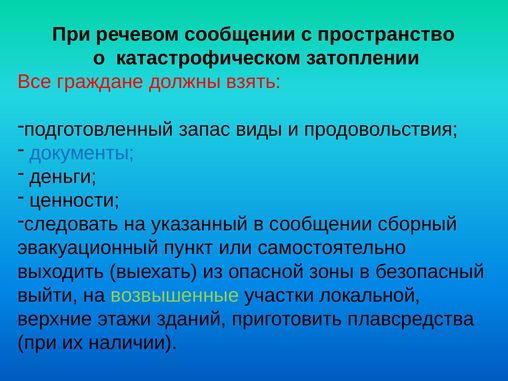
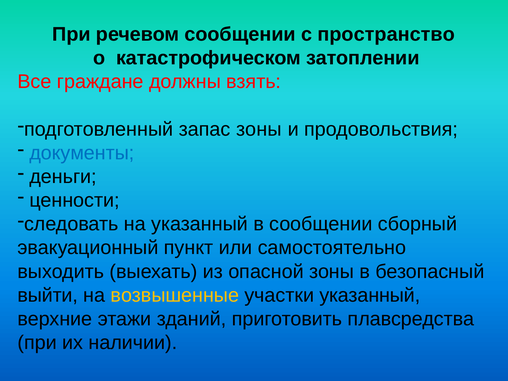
запас виды: виды -> зоны (259, 129)
возвышенные colour: light green -> yellow (175, 295)
участки локальной: локальной -> указанный (370, 295)
